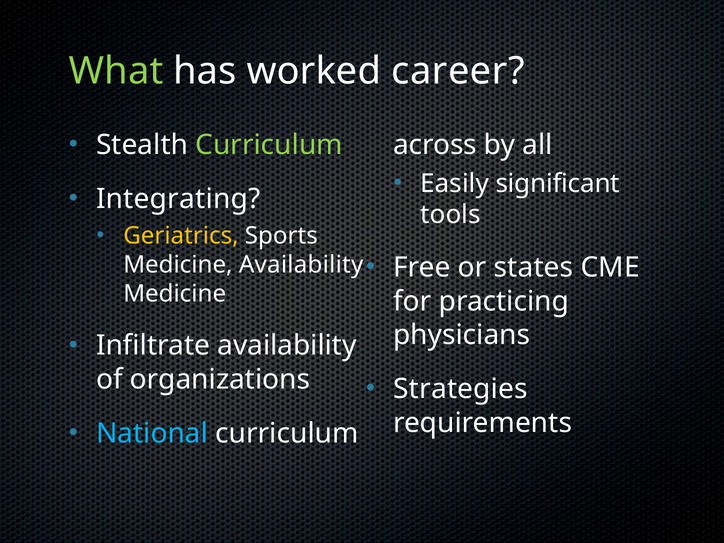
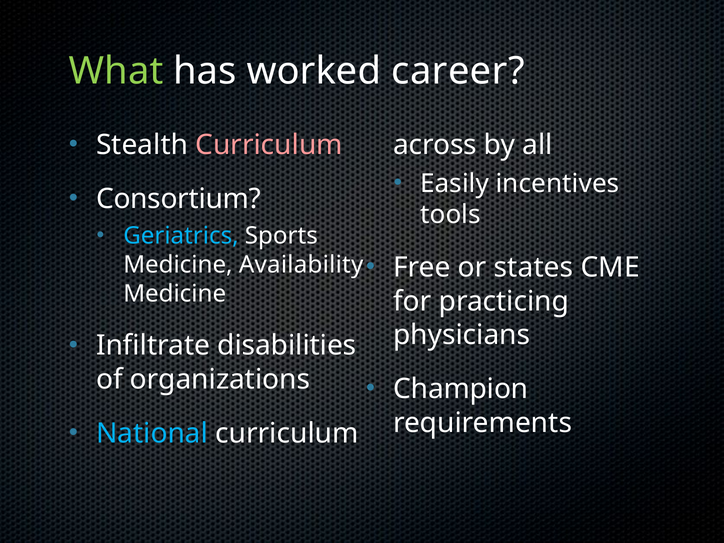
Curriculum colour: light green -> pink (269, 145)
significant: significant -> incentives (558, 183)
Integrating: Integrating -> Consortium (178, 199)
Geriatrics colour: yellow -> light blue (181, 236)
Infiltrate availability: availability -> disabilities (287, 346)
Strategies: Strategies -> Champion (461, 389)
